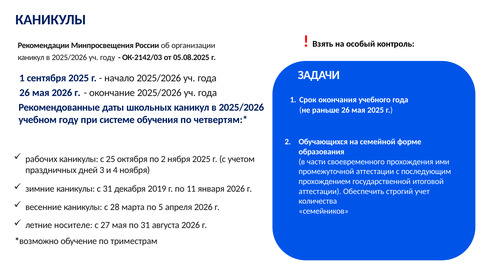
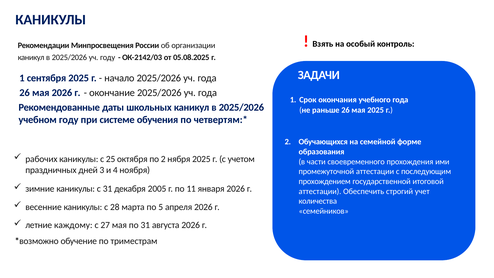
2019: 2019 -> 2005 (157, 189)
носителе: носителе -> каждому (73, 225)
